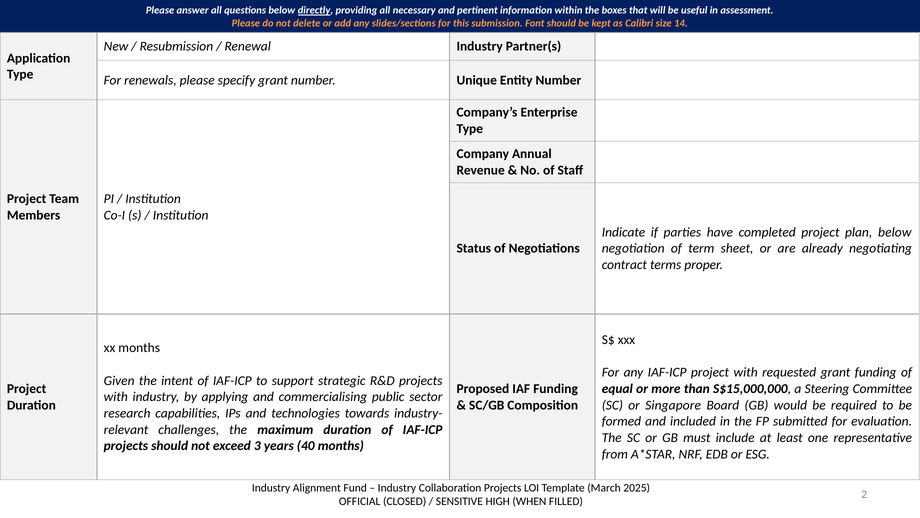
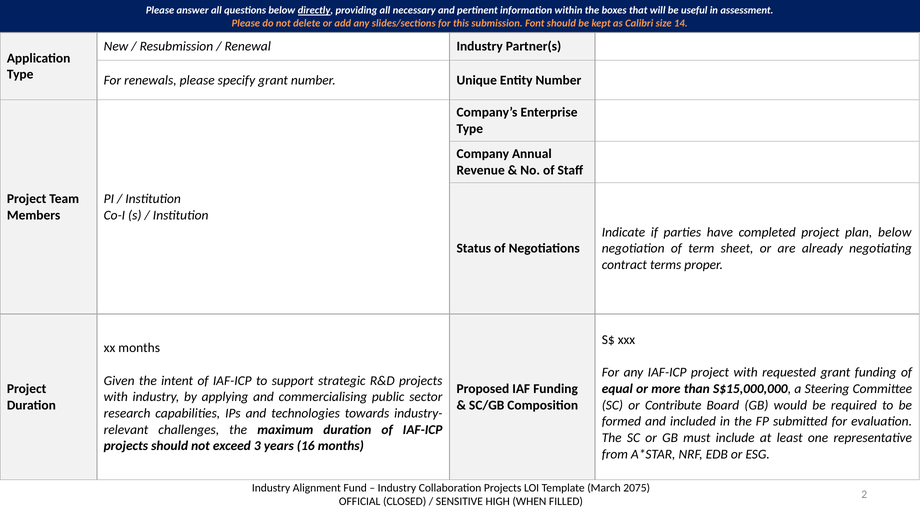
Singapore: Singapore -> Contribute (673, 405)
40: 40 -> 16 (306, 446)
2025: 2025 -> 2075 (637, 487)
